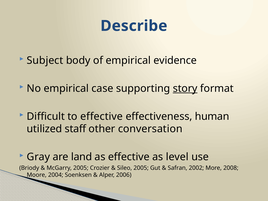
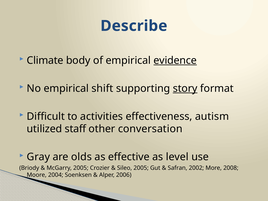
Subject: Subject -> Climate (45, 60)
evidence underline: none -> present (175, 60)
case: case -> shift (102, 88)
to effective: effective -> activities (102, 116)
human: human -> autism (212, 116)
land: land -> olds (81, 157)
